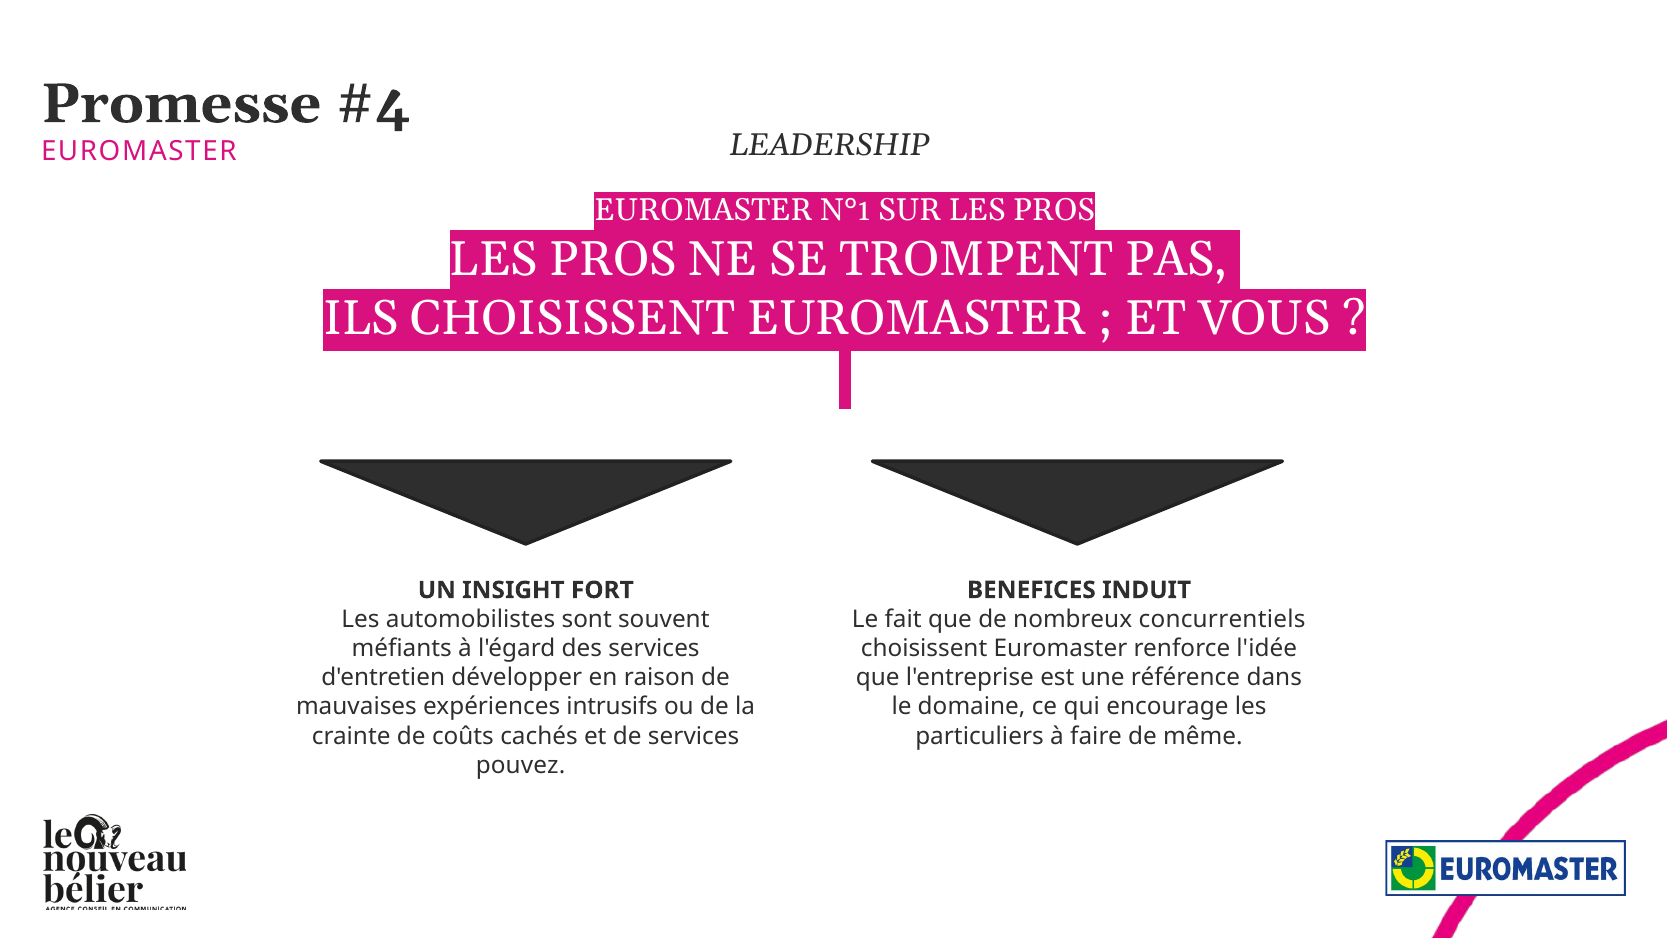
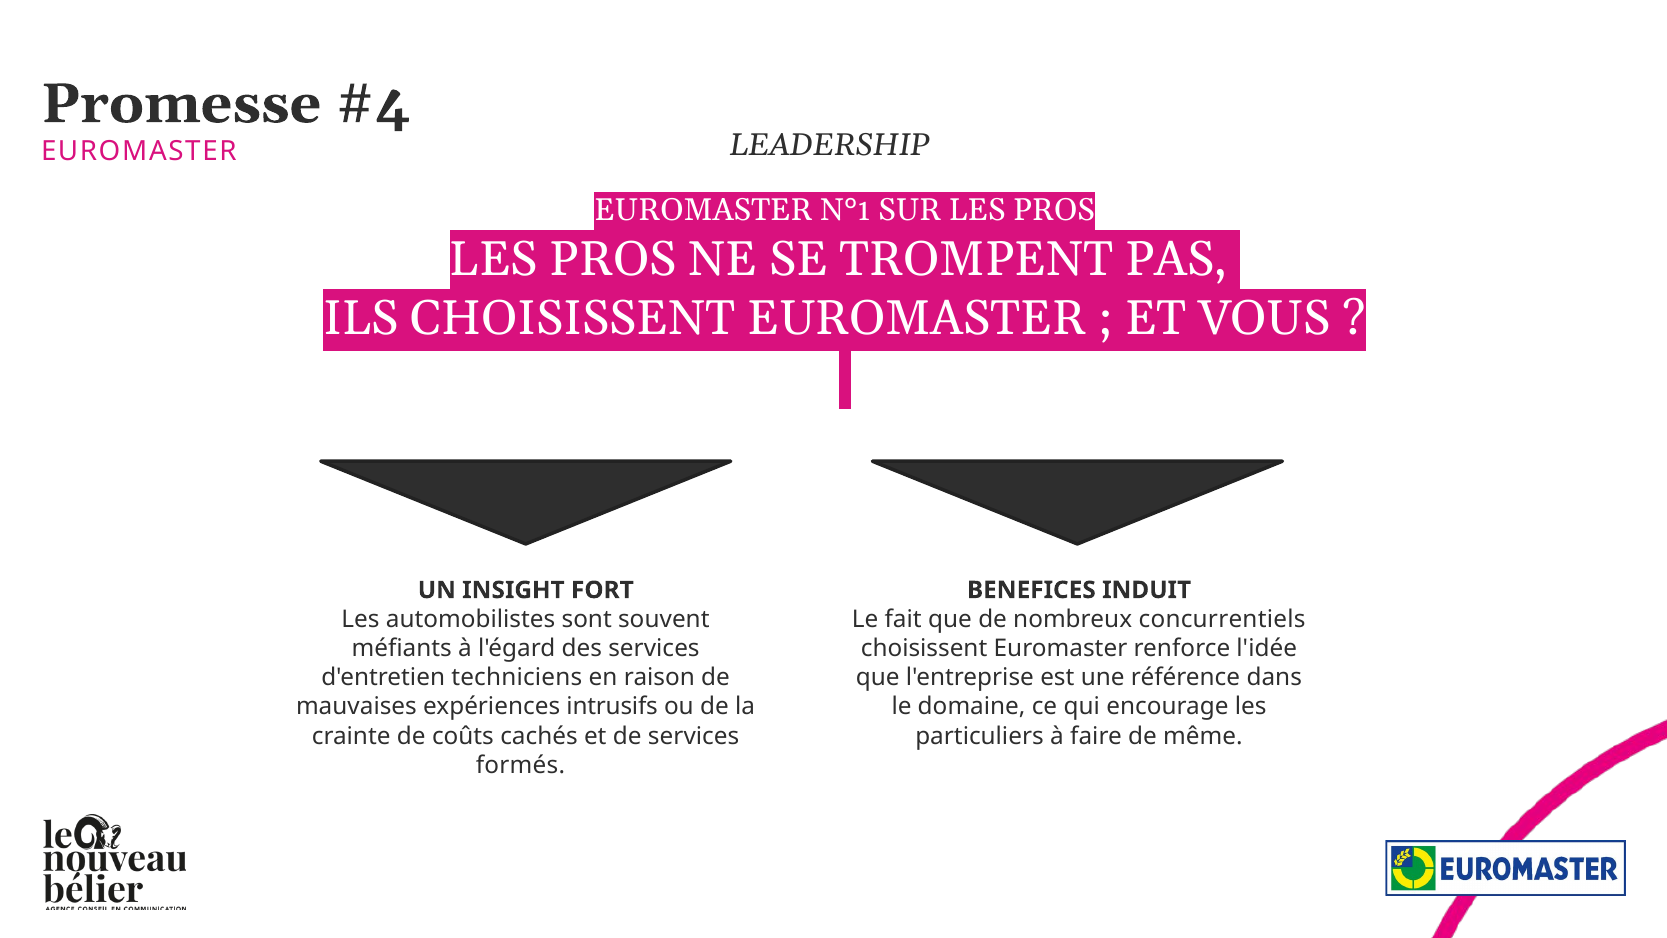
développer: développer -> techniciens (517, 677)
pouvez: pouvez -> formés (520, 765)
